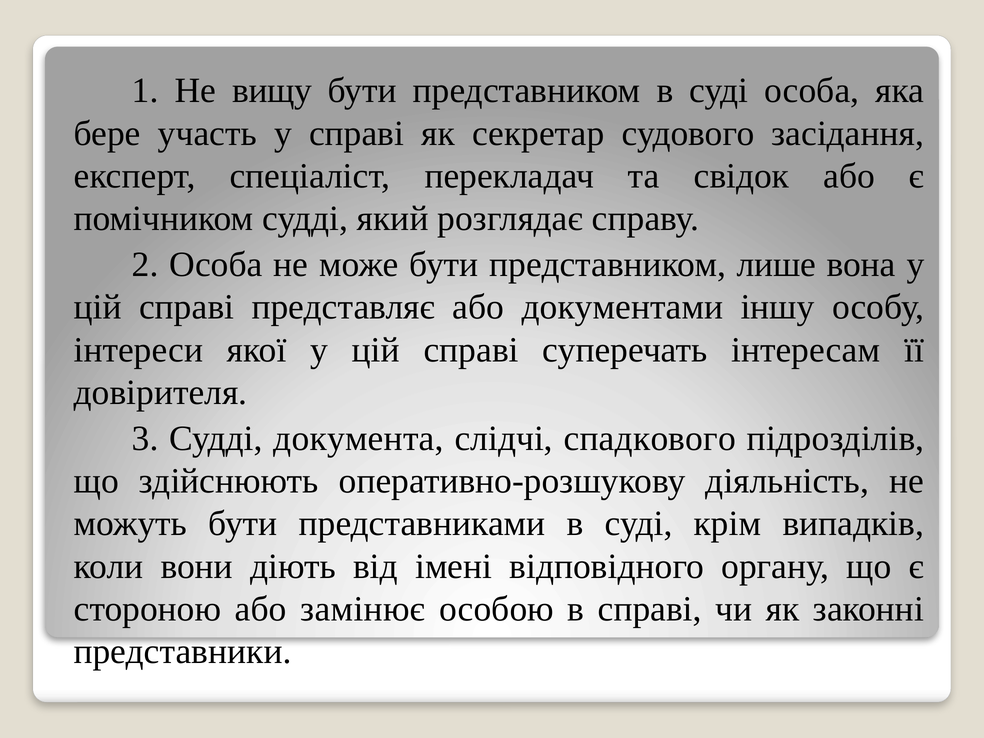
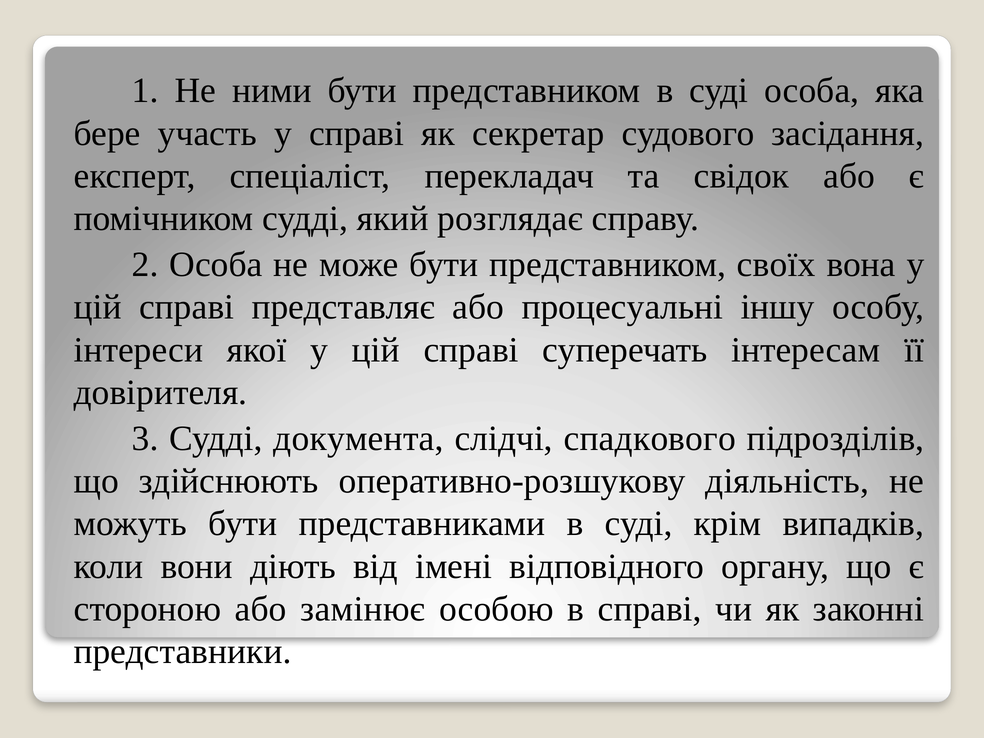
вищу: вищу -> ними (272, 91)
лише: лише -> своїх (776, 265)
документами: документами -> процесуальні (622, 307)
